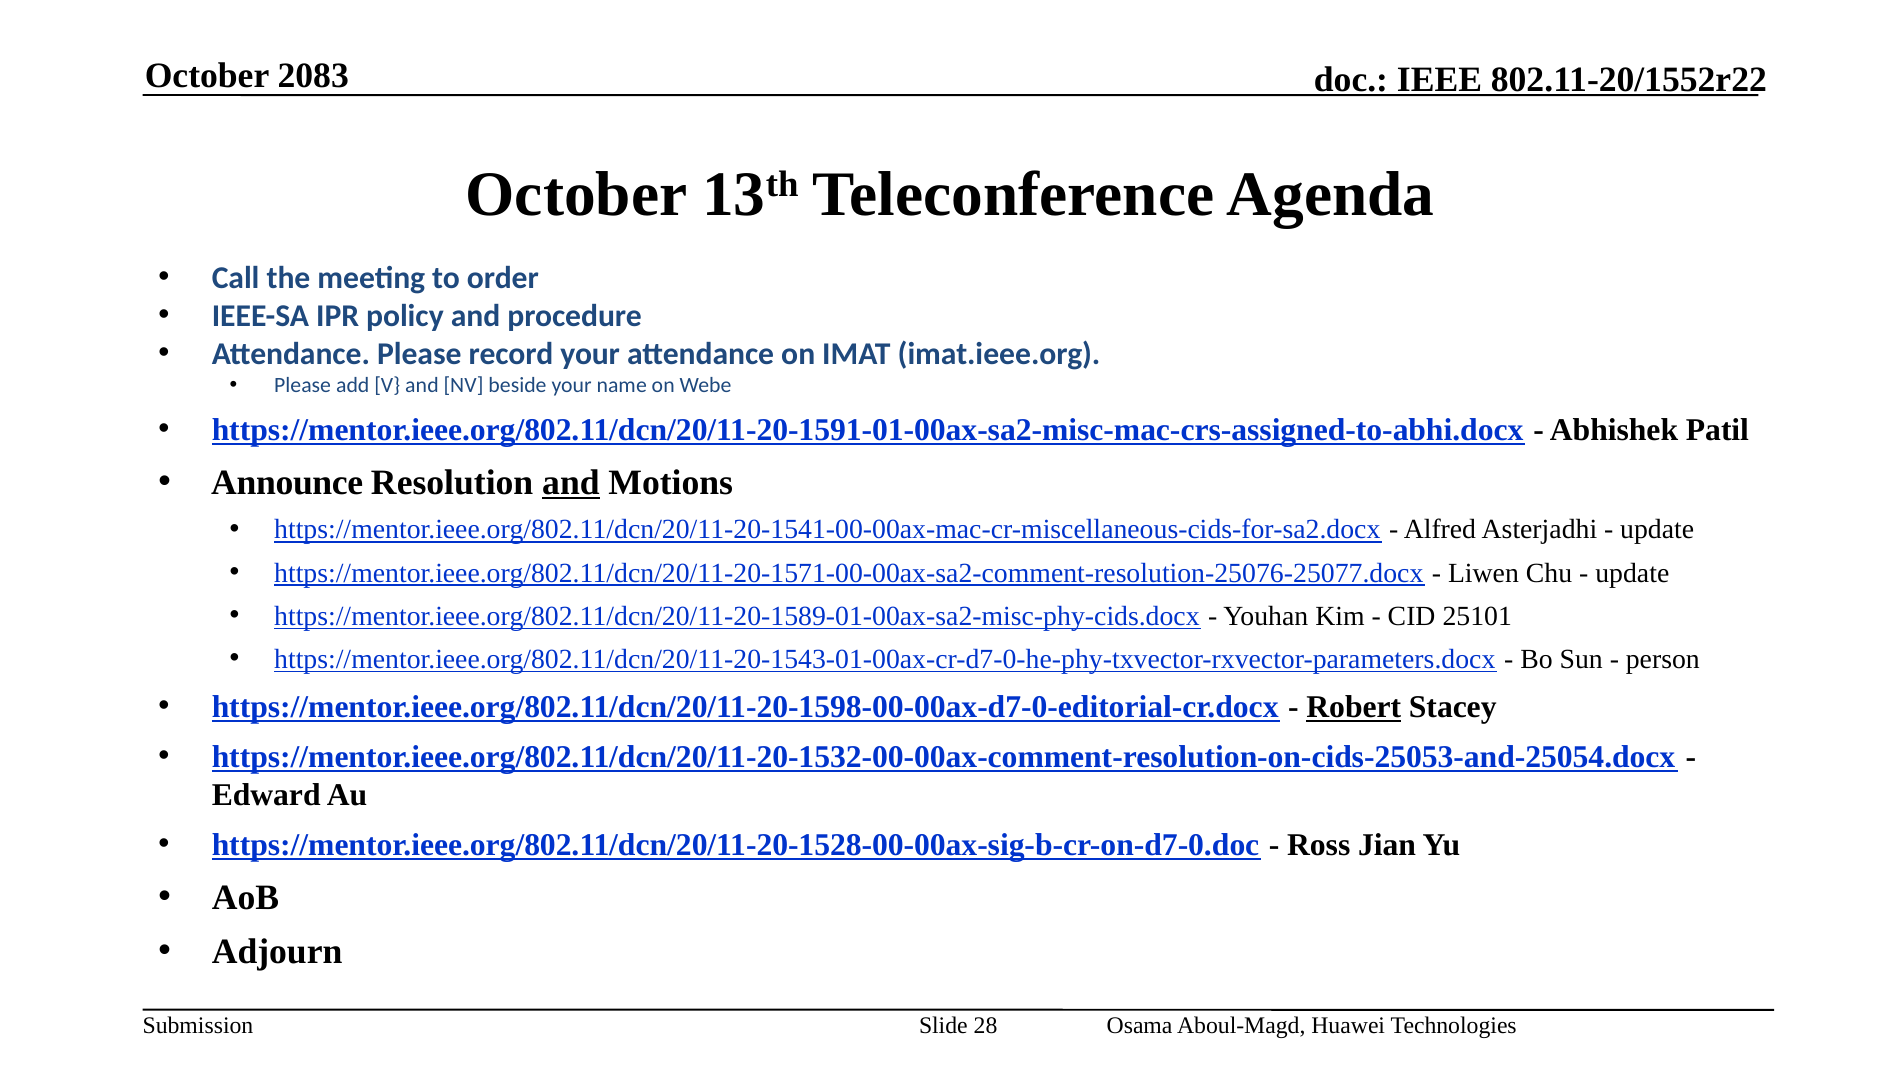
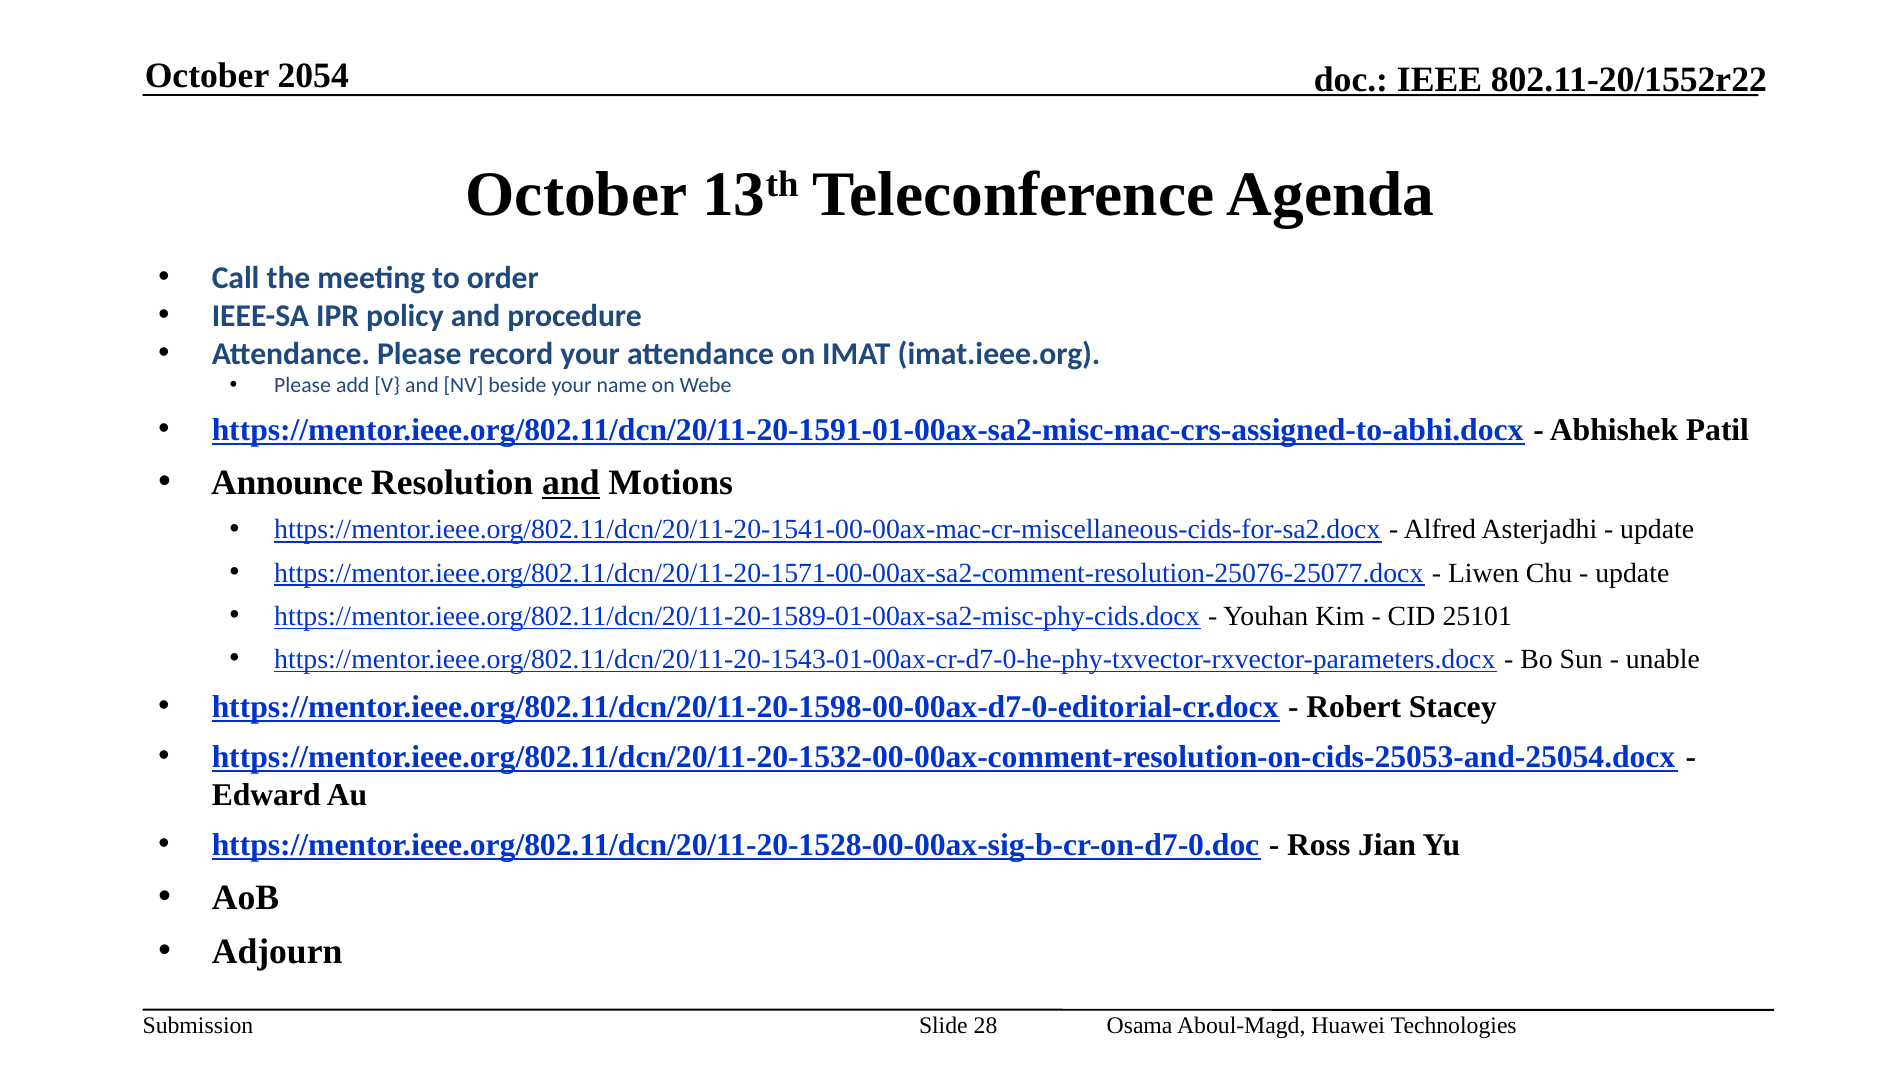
2083: 2083 -> 2054 (313, 76)
person: person -> unable (1663, 659)
Robert underline: present -> none (1354, 707)
